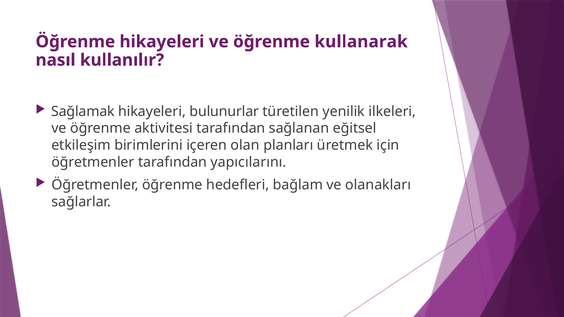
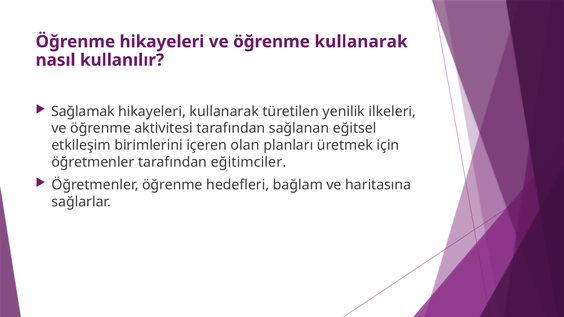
hikayeleri bulunurlar: bulunurlar -> kullanarak (224, 112)
yapıcılarını: yapıcılarını -> eğitimciler (248, 162)
olanakları: olanakları -> haritasına (378, 185)
